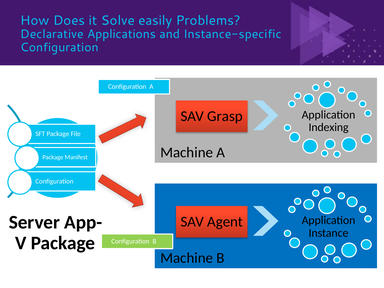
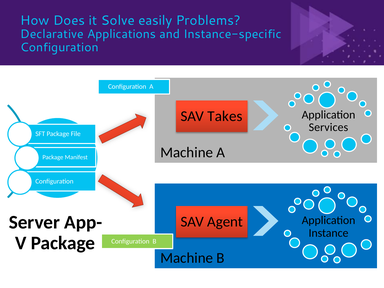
Grasp: Grasp -> Takes (225, 116)
Indexing: Indexing -> Services (328, 127)
